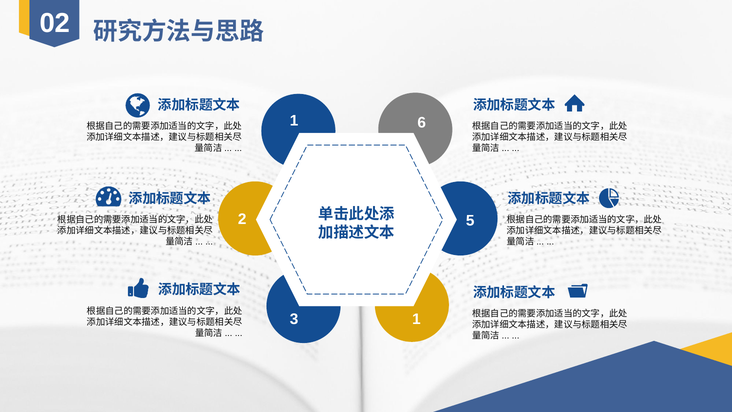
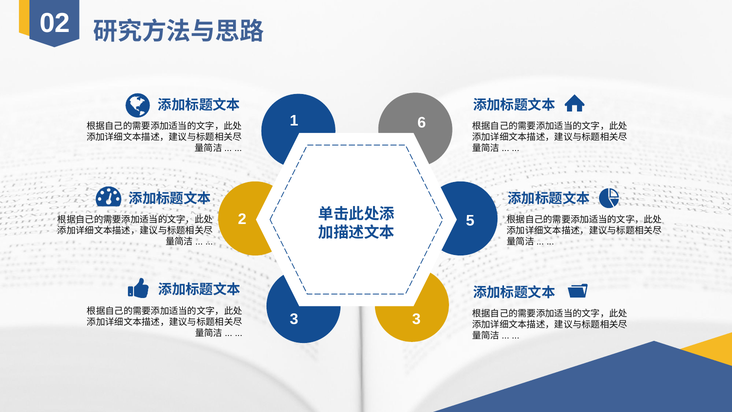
3 1: 1 -> 3 (416, 319)
